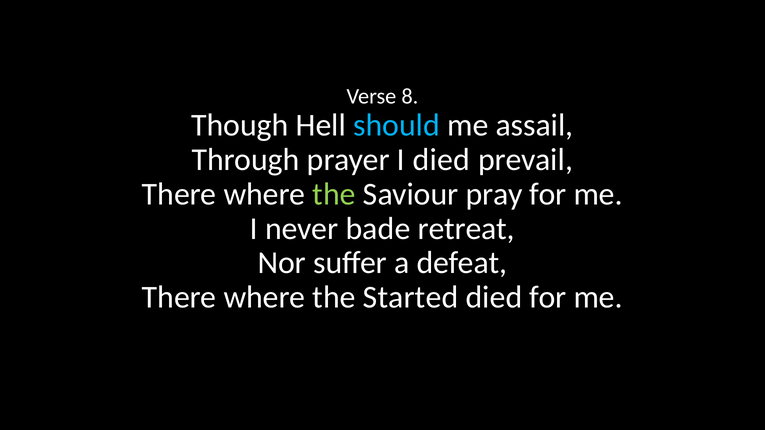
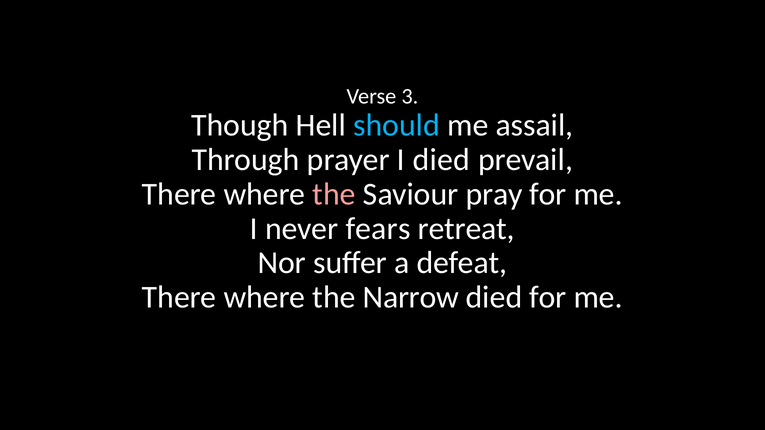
8: 8 -> 3 (410, 96)
the colour: light green -> pink (334, 194)
bade: bade -> fears (378, 229)
Started: Started -> Narrow (411, 298)
